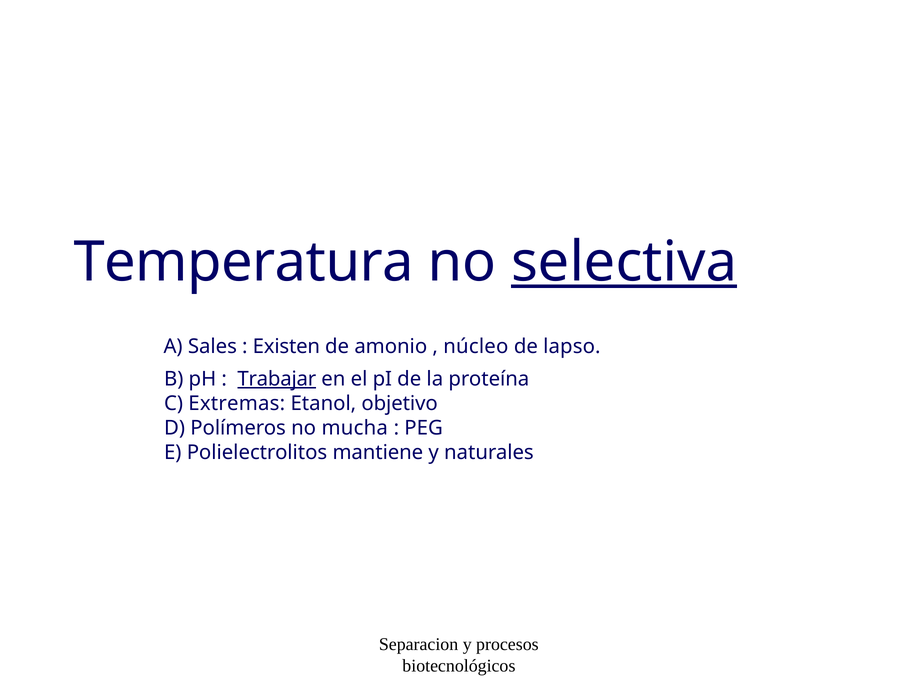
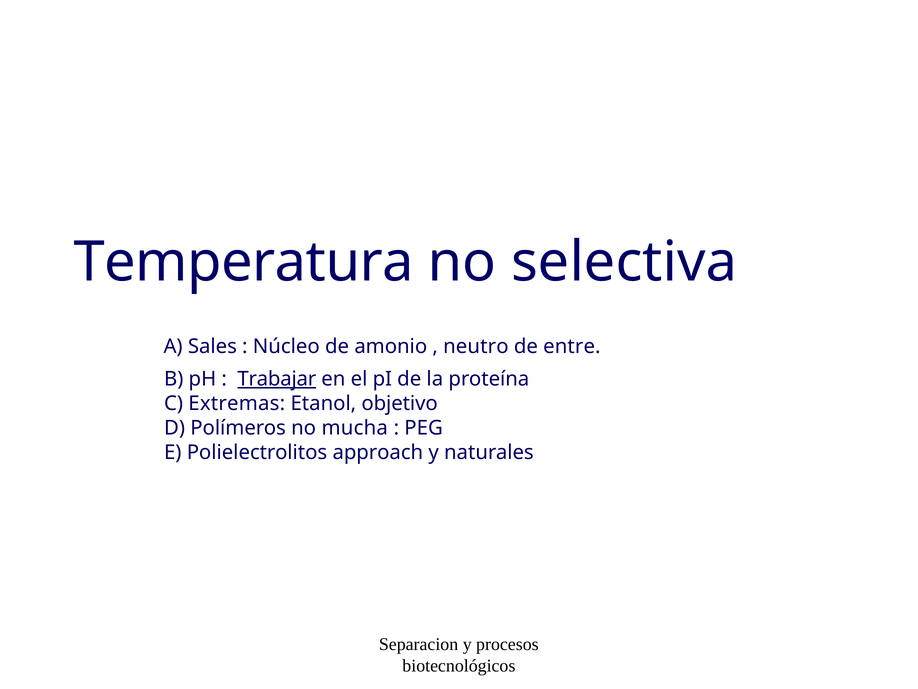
selectiva underline: present -> none (624, 262)
Existen: Existen -> Núcleo (286, 346)
núcleo: núcleo -> neutro (476, 346)
lapso: lapso -> entre (572, 346)
mantiene: mantiene -> approach (378, 452)
